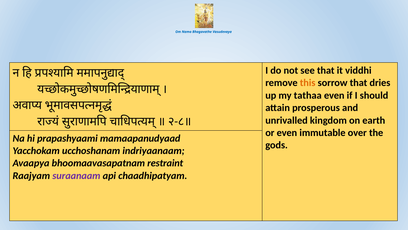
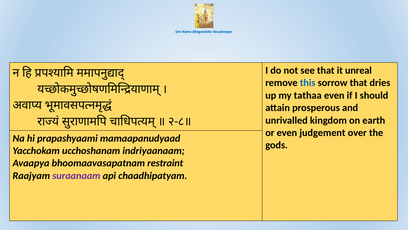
viddhi: viddhi -> unreal (358, 70)
this colour: orange -> blue (308, 83)
immutable: immutable -> judgement (322, 132)
